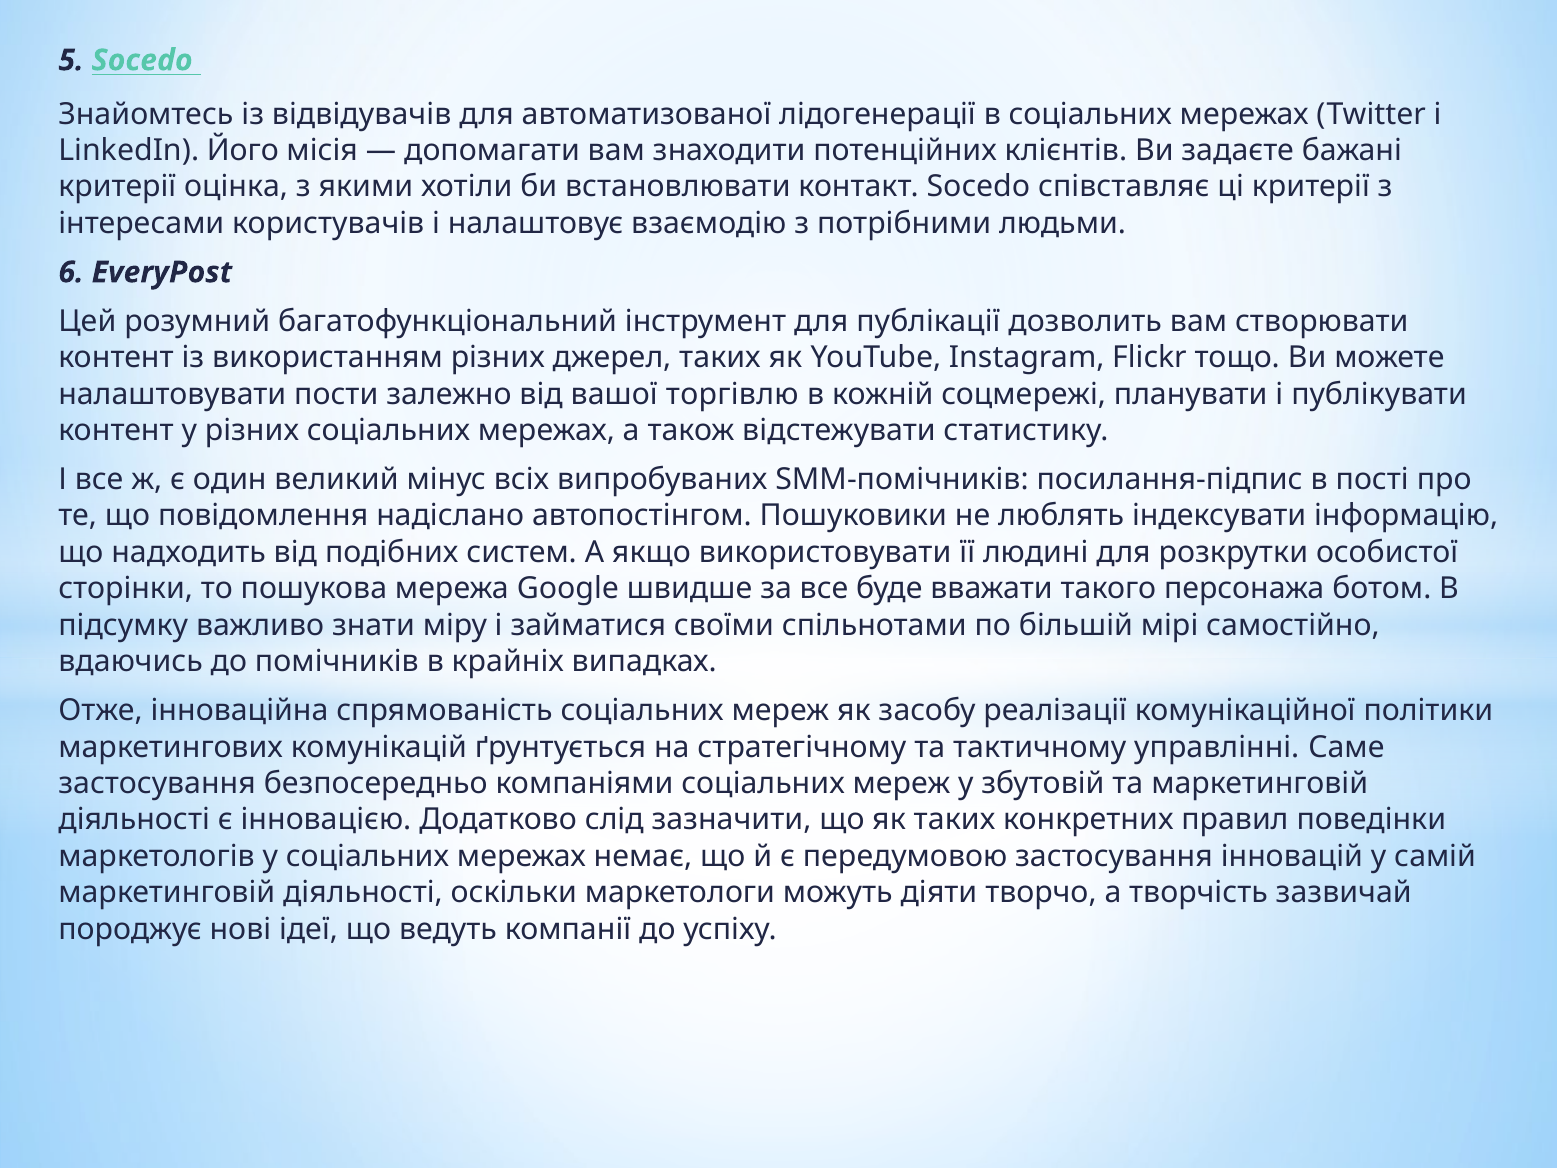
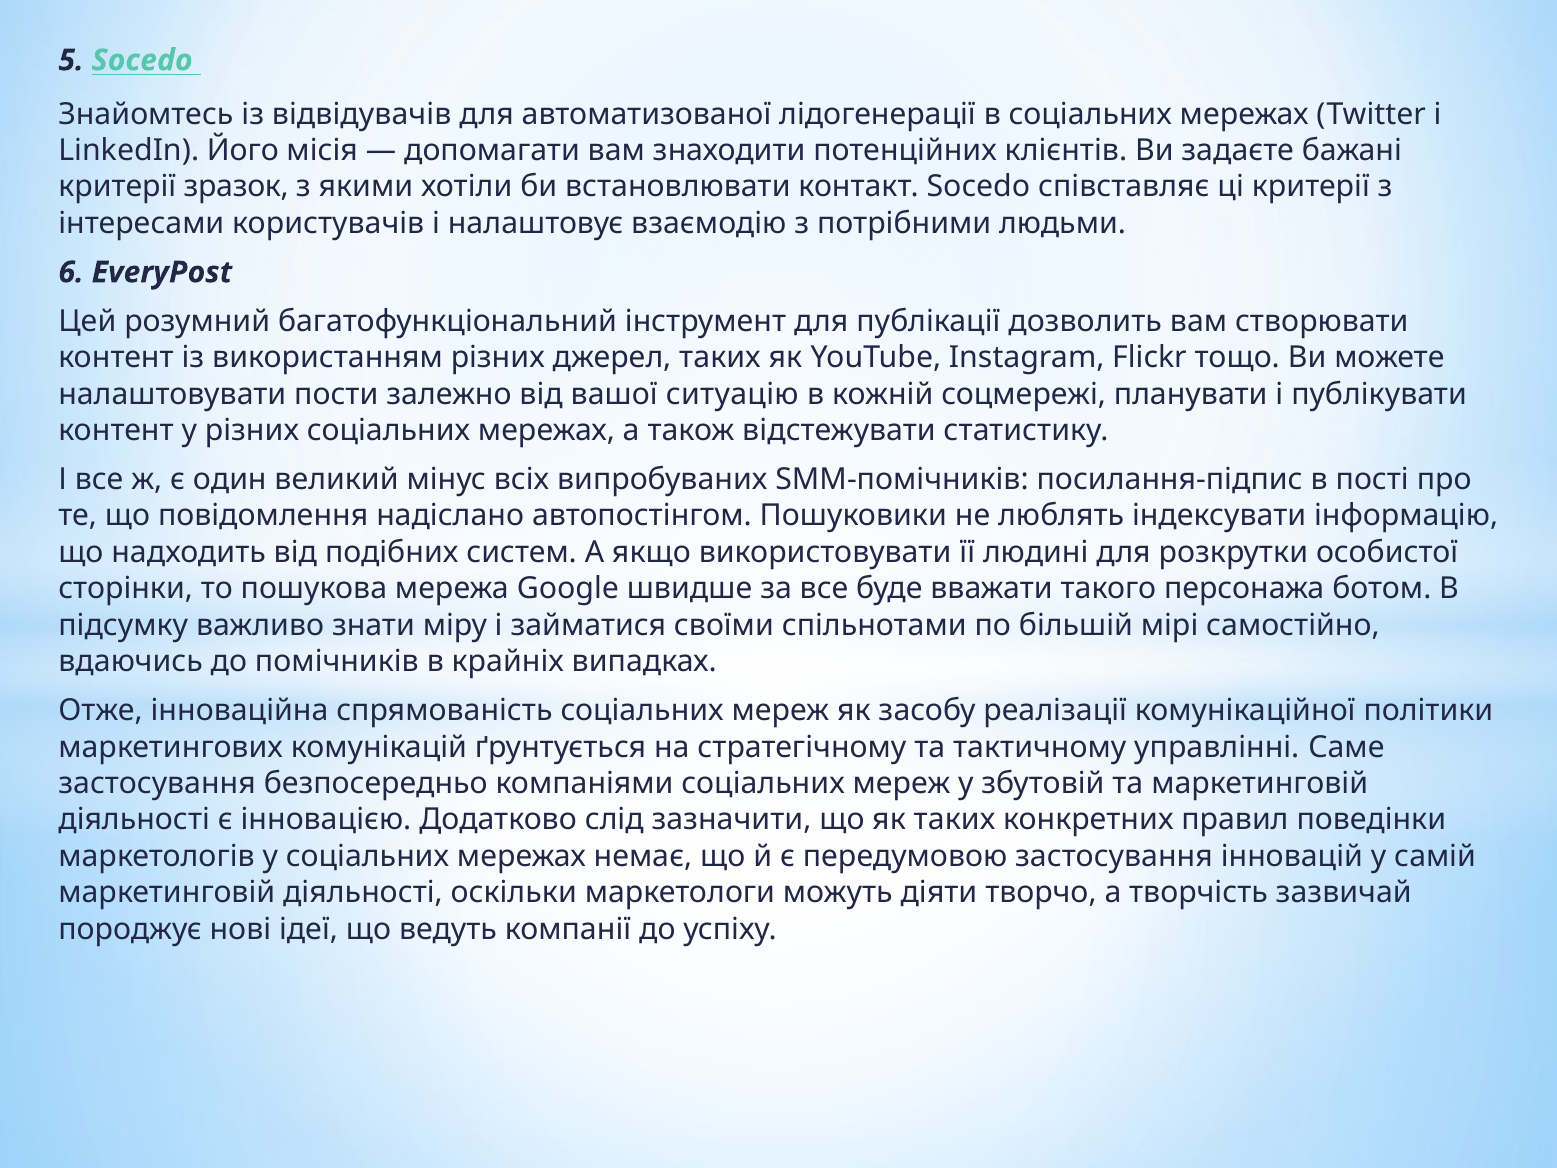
оцінка: оцінка -> зразок (236, 187)
торгівлю: торгівлю -> ситуацію (732, 394)
